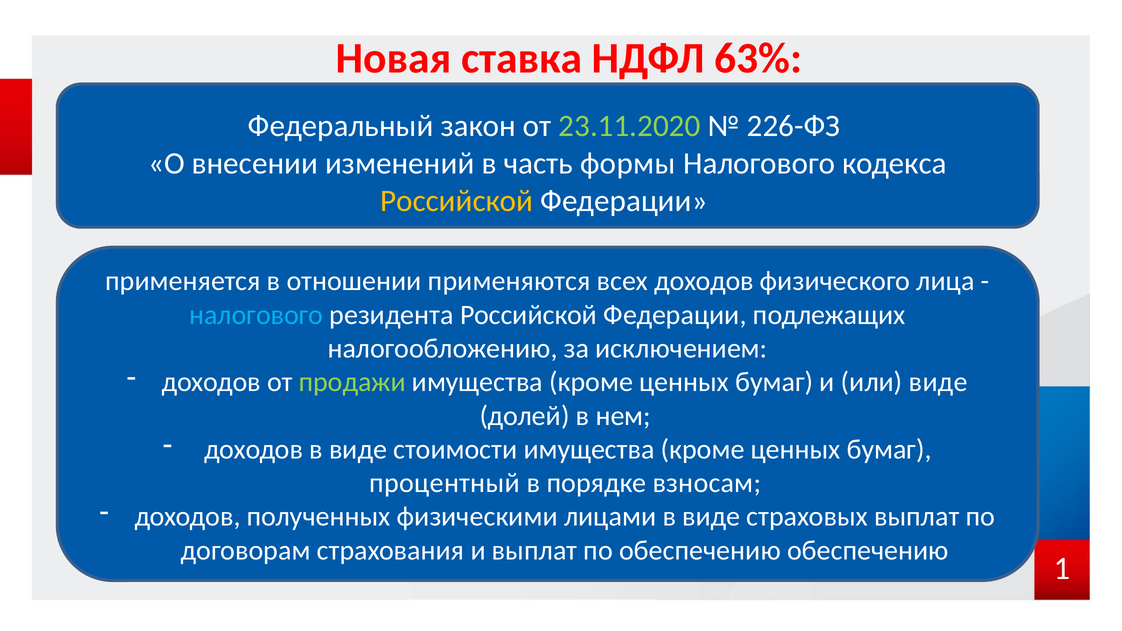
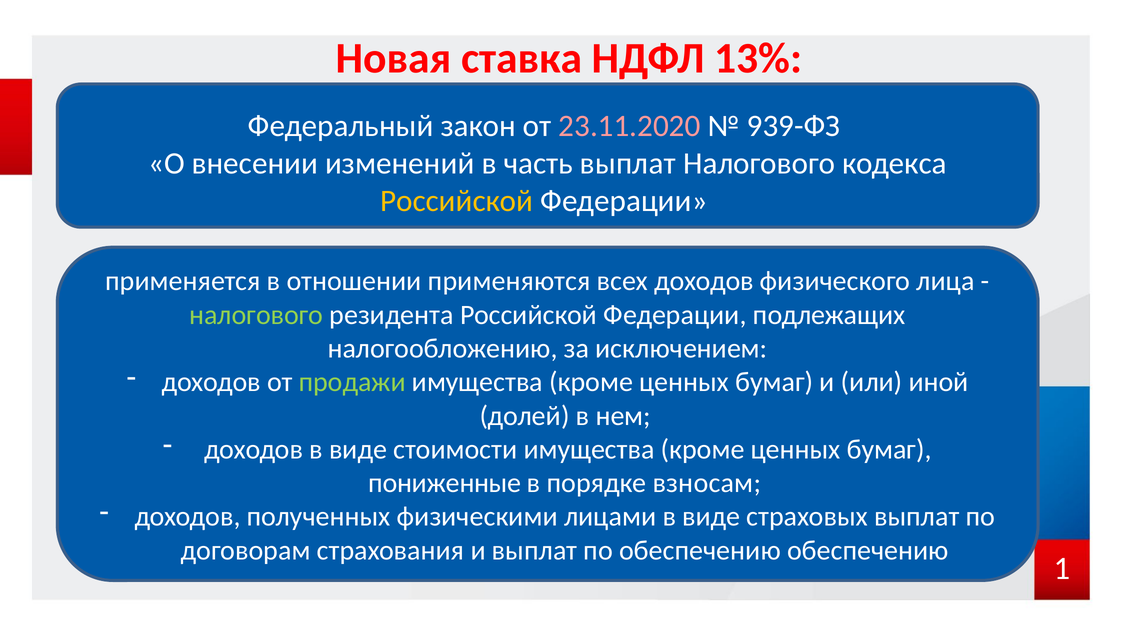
63%: 63% -> 13% (758, 58)
23.11.2020 colour: light green -> pink (629, 126)
226-ФЗ: 226-ФЗ -> 939-ФЗ (793, 126)
часть формы: формы -> выплат (628, 163)
налогового colour: light blue -> light green (256, 315)
или виде: виде -> иной (939, 382)
процентный: процентный -> пониженные (445, 483)
